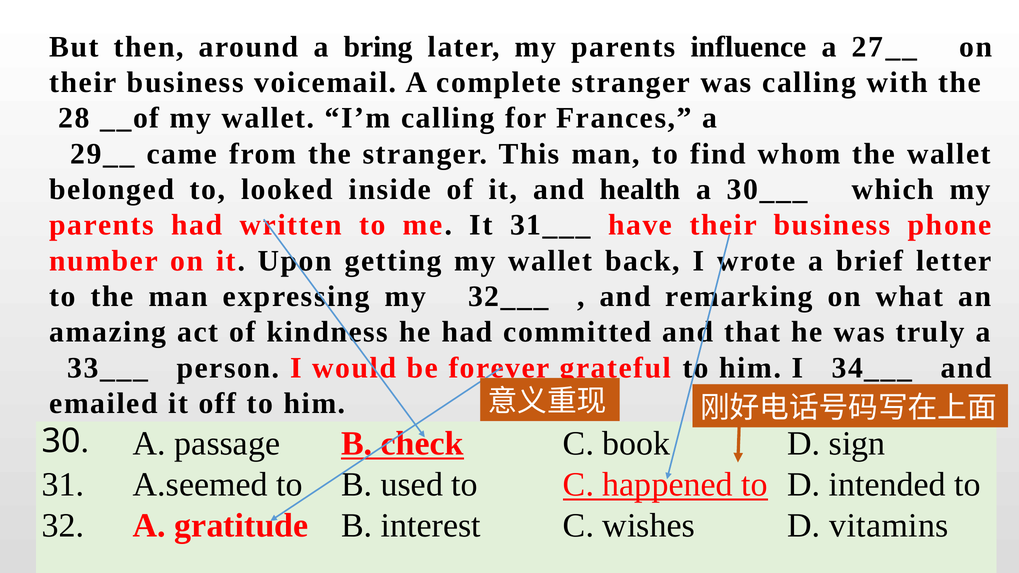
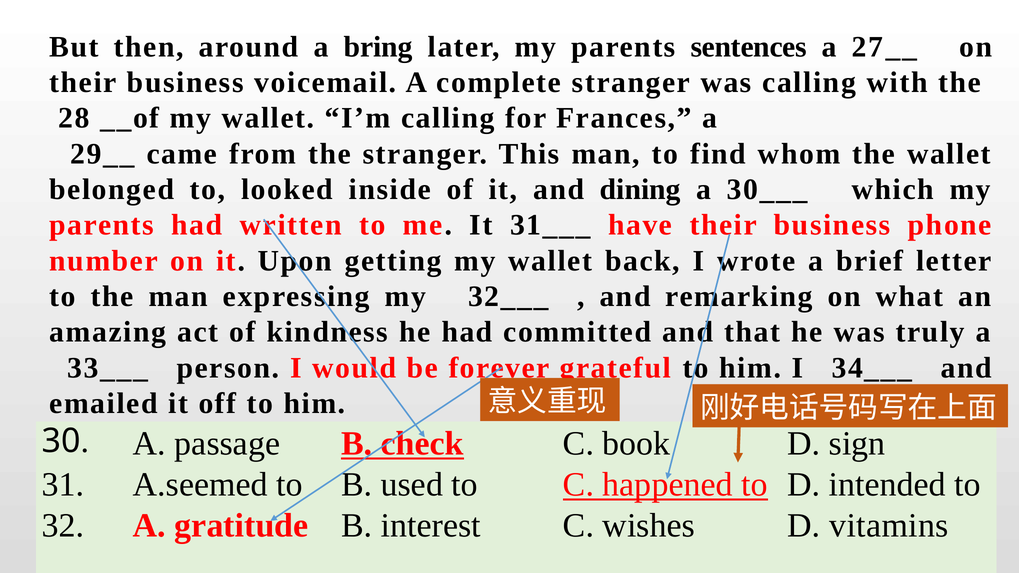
influence: influence -> sentences (749, 47)
health: health -> dining (640, 190)
